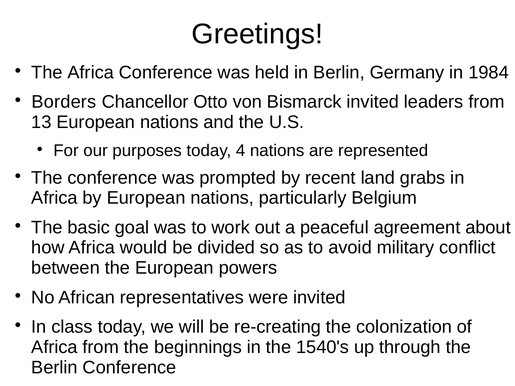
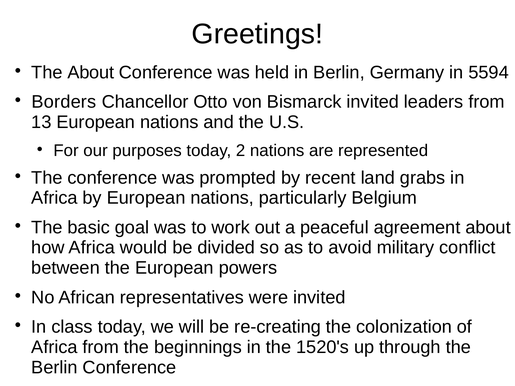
The Africa: Africa -> About (91, 72)
1984: 1984 -> 5594 (489, 72)
4: 4 -> 2 (241, 151)
1540's: 1540's -> 1520's (323, 347)
